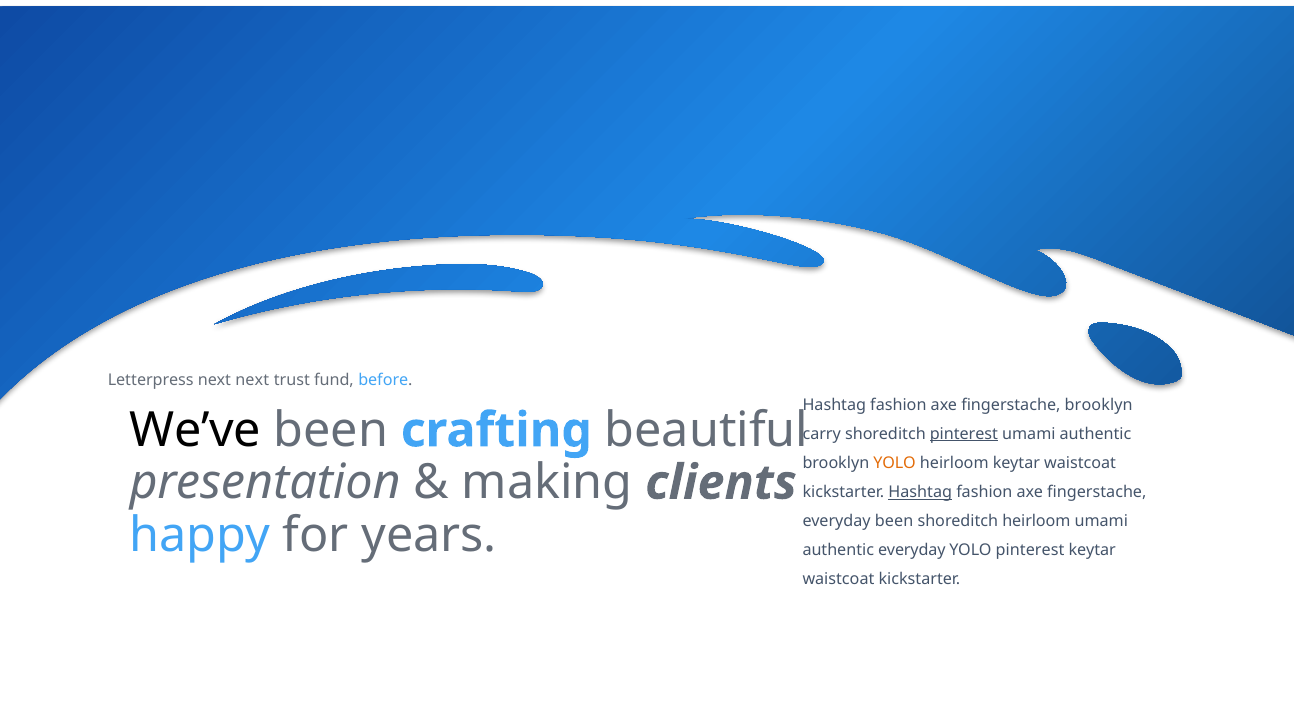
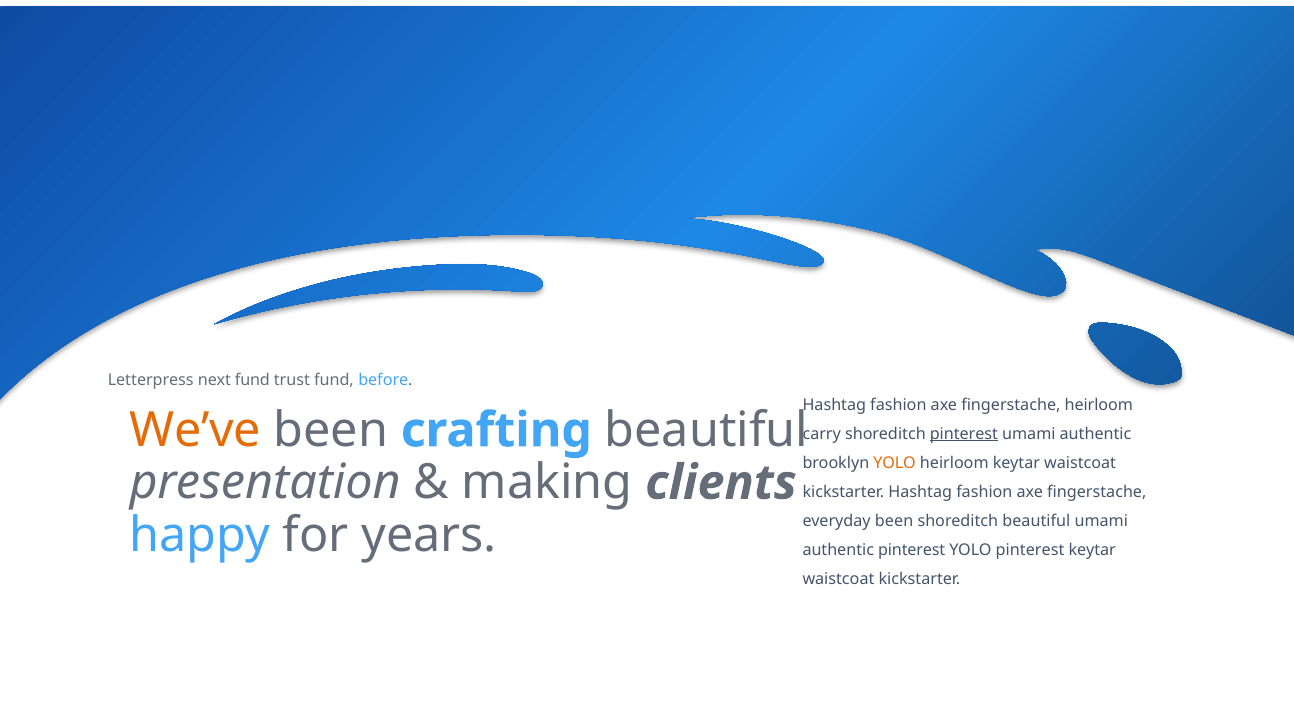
next next: next -> fund (252, 380)
fingerstache brooklyn: brooklyn -> heirloom (1099, 405)
We’ve colour: black -> orange (195, 430)
Hashtag underline: present -> none (920, 492)
shoreditch heirloom: heirloom -> beautiful (1036, 521)
authentic everyday: everyday -> pinterest (912, 550)
